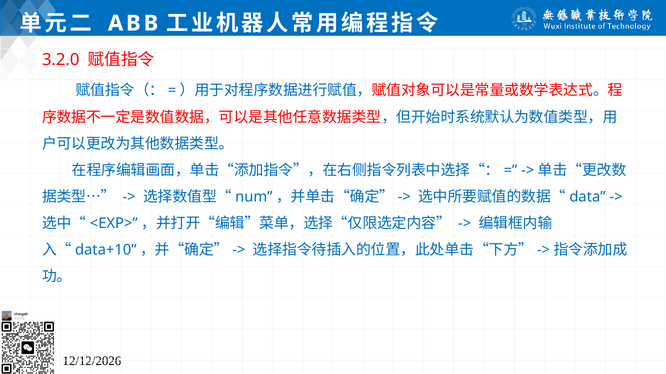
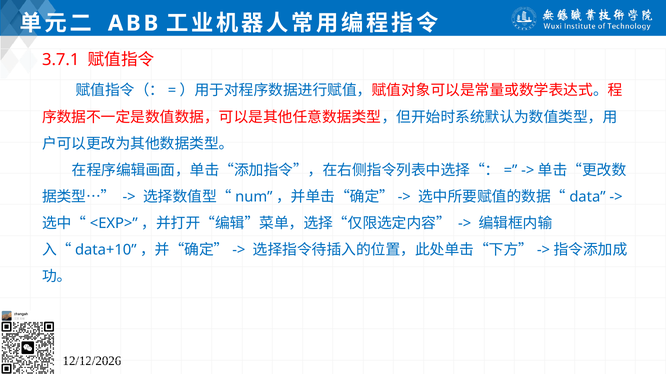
3.2.0: 3.2.0 -> 3.7.1 (61, 60)
